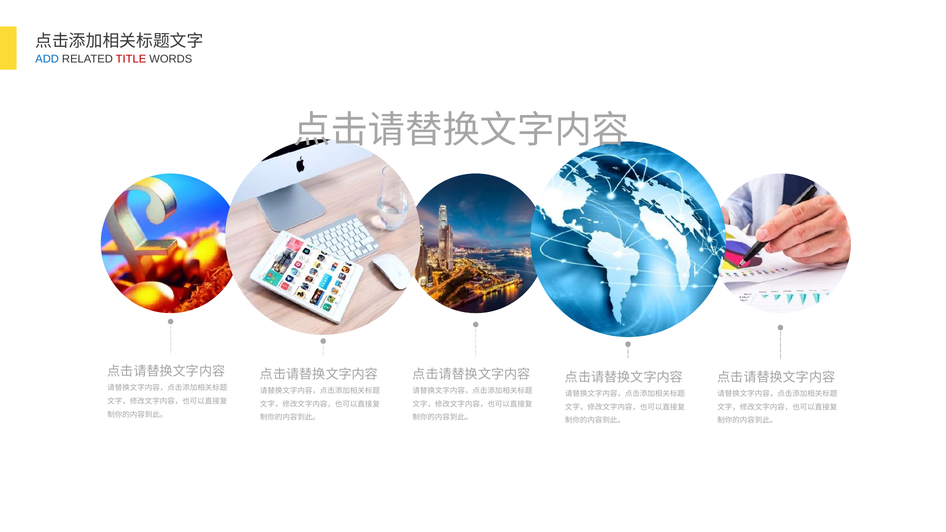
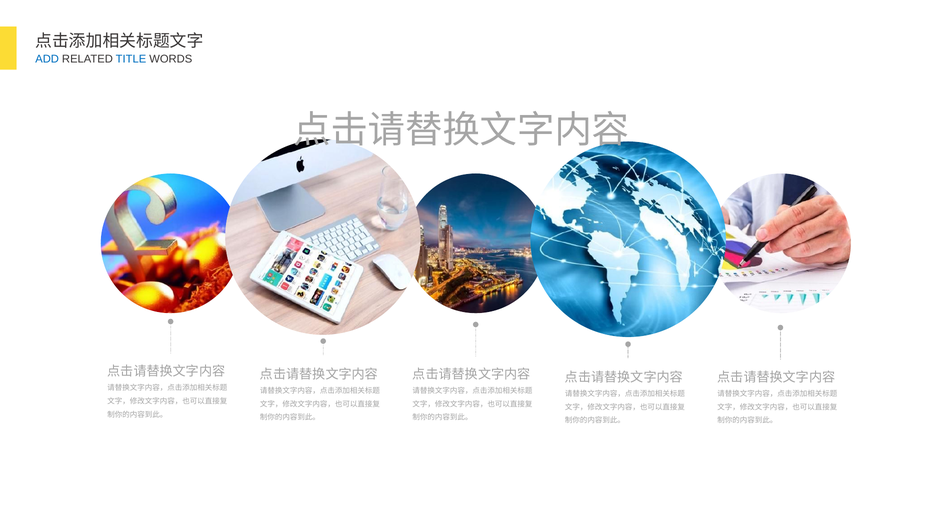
TITLE colour: red -> blue (131, 59)
